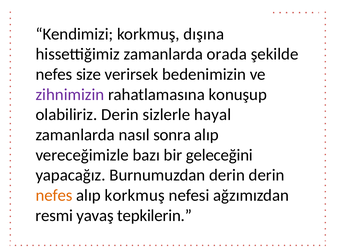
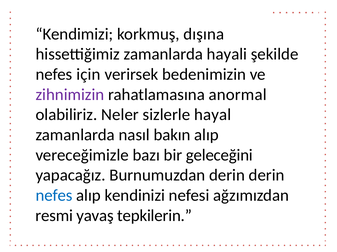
orada: orada -> hayali (227, 54)
size: size -> için (88, 75)
konuşup: konuşup -> anormal (238, 95)
olabiliriz Derin: Derin -> Neler (120, 115)
sonra: sonra -> bakın (172, 135)
nefes colour: orange -> blue (54, 196)
alıp korkmuş: korkmuş -> kendinizi (135, 196)
